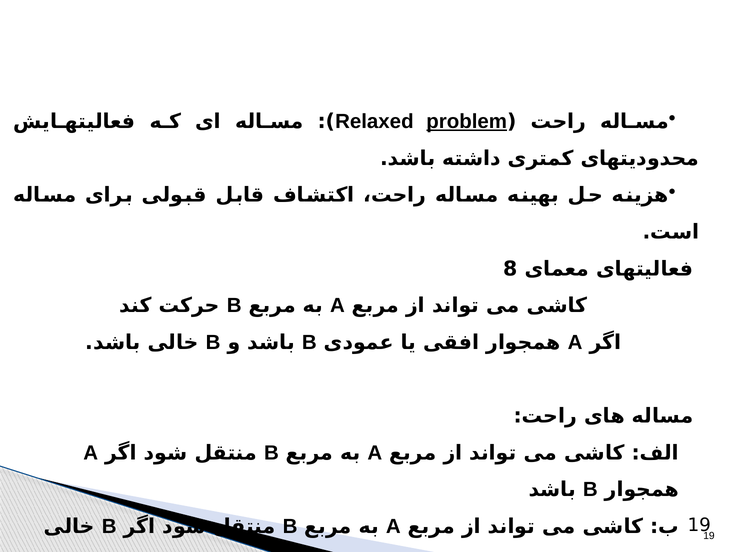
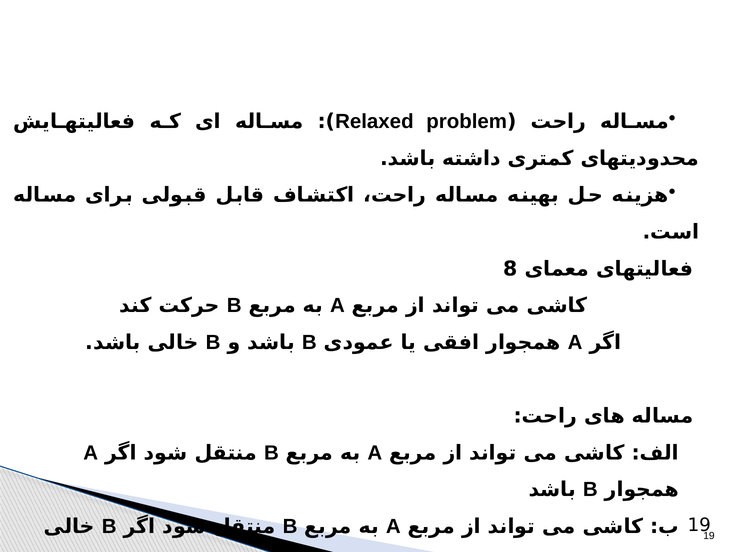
problem underline: present -> none (467, 122)
